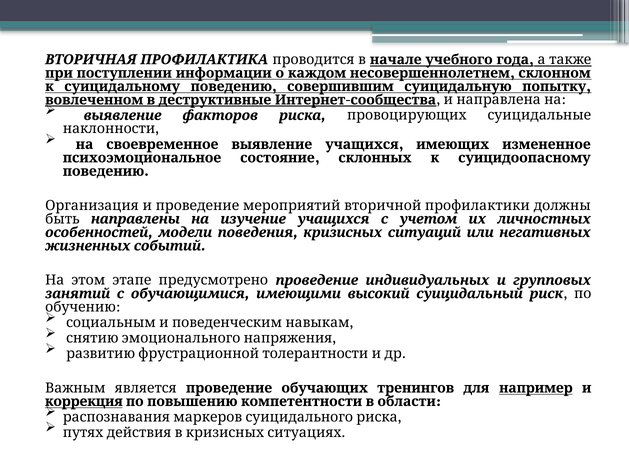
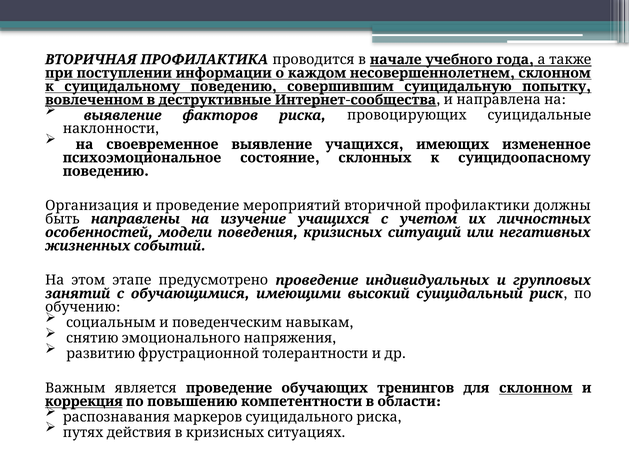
для например: например -> склонном (536, 388)
